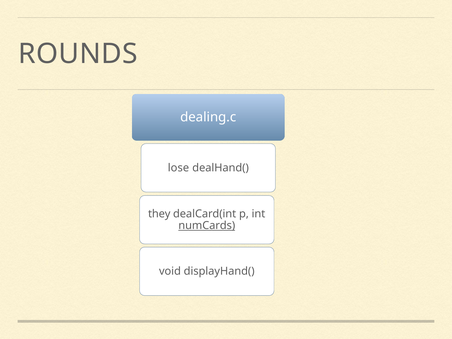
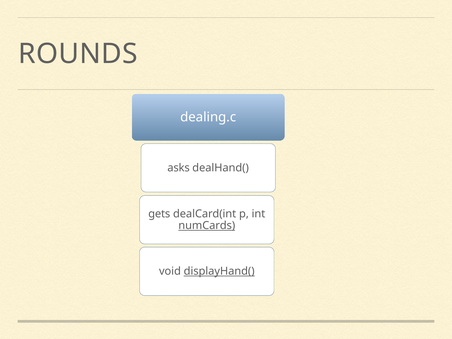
lose: lose -> asks (179, 168)
they: they -> gets (159, 214)
displayHand( underline: none -> present (219, 271)
